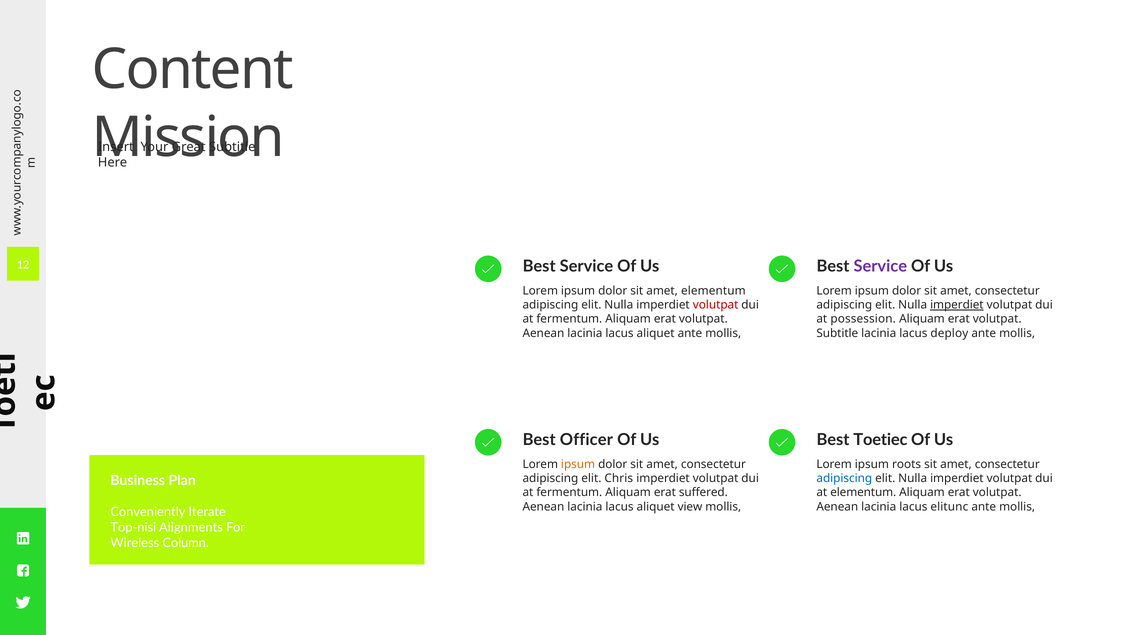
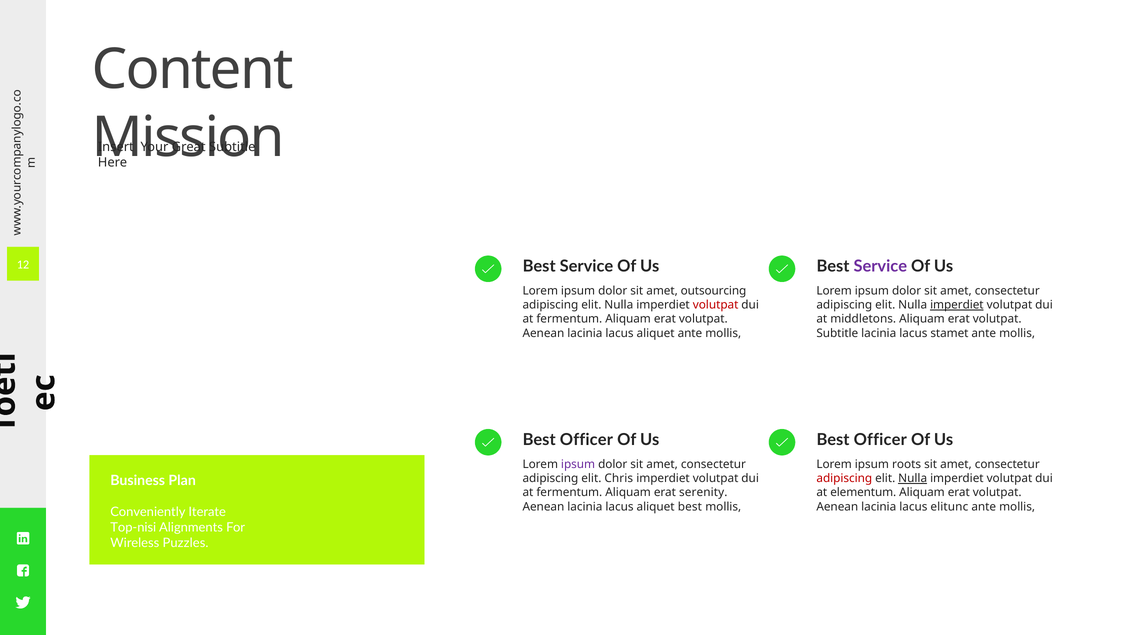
amet elementum: elementum -> outsourcing (714, 291)
possession: possession -> middletons (863, 319)
deploy: deploy -> stamet (949, 334)
Toetiec: Toetiec -> Officer (880, 440)
ipsum colour: orange -> purple (578, 465)
adipiscing colour: blue -> red (844, 479)
Nulla underline: none -> present (913, 479)
suffered: suffered -> serenity (703, 493)
aliquet view: view -> best (690, 507)
Column: Column -> Puzzles (186, 544)
